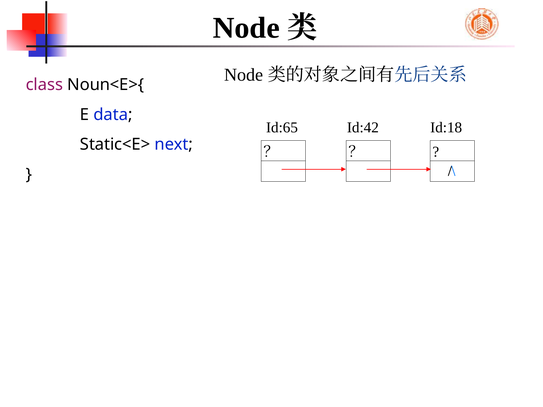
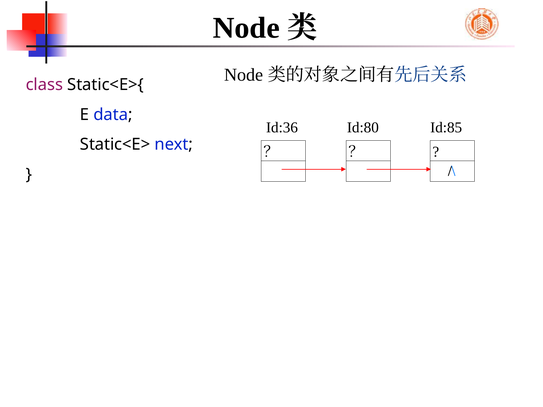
Noun<E>{: Noun<E>{ -> Static<E>{ (106, 85)
Id:65: Id:65 -> Id:36 (282, 128)
Id:42: Id:42 -> Id:80 (363, 128)
Id:18: Id:18 -> Id:85 (446, 128)
